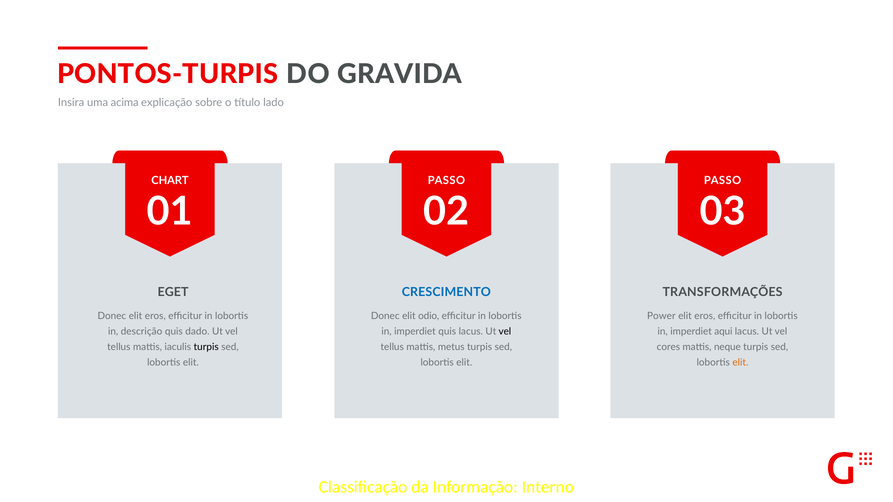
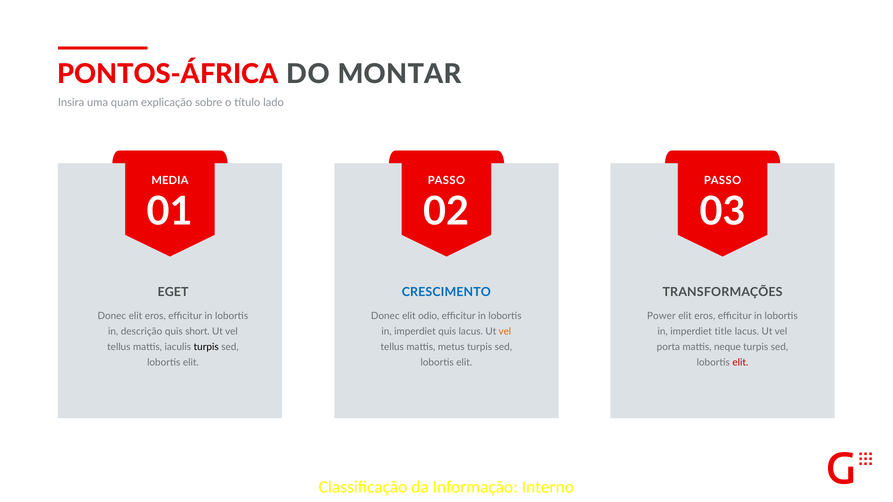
PONTOS-TURPIS: PONTOS-TURPIS -> PONTOS-ÁFRICA (168, 75)
GRAVIDA: GRAVIDA -> MONTAR (400, 75)
acima: acima -> quam (125, 103)
CHART: CHART -> MEDIA (170, 181)
dado: dado -> short (198, 332)
vel colour: black -> orange (505, 332)
aqui: aqui -> title (723, 332)
cores: cores -> porta (668, 347)
elit colour: orange -> red (740, 363)
